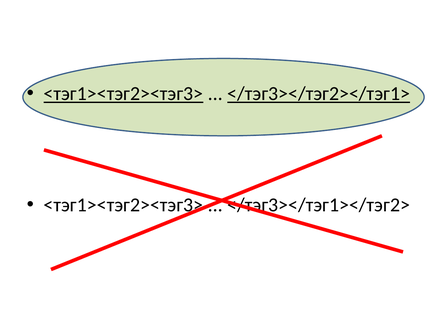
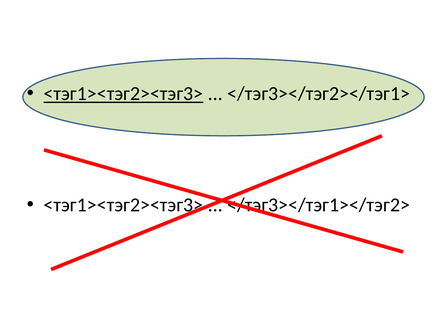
</тэг3></тэг2></тэг1> underline: present -> none (319, 94)
